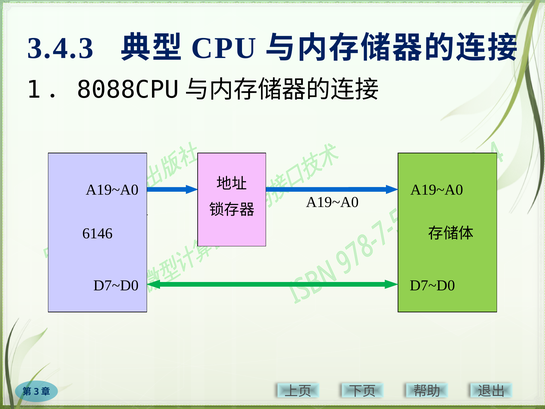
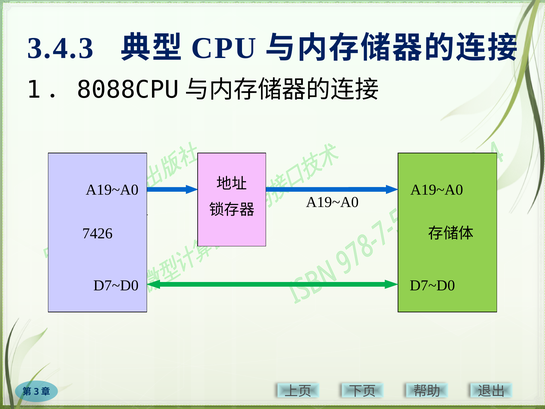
6146: 6146 -> 7426 (97, 233)
